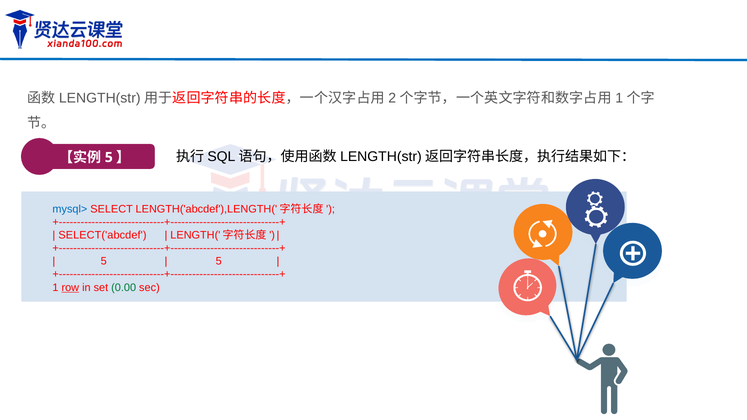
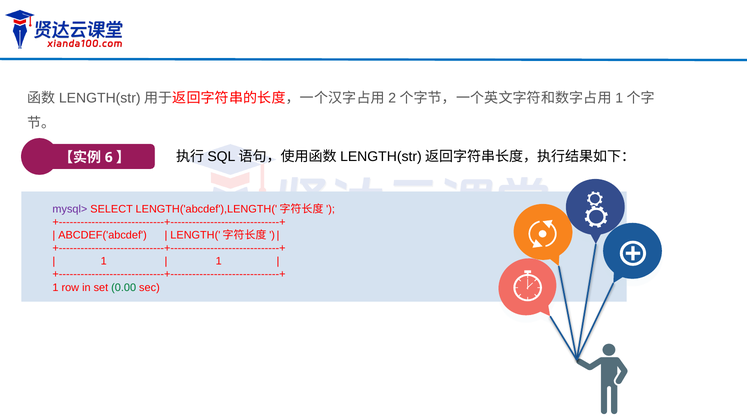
5: 5 -> 6 (109, 157)
mysql> colour: blue -> purple (70, 209)
SELECT('abcdef: SELECT('abcdef -> ABCDEF('abcdef (103, 235)
5: 5 -> 1 (104, 261)
5: 5 -> 1 (219, 261)
row underline: present -> none (70, 288)
